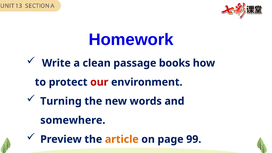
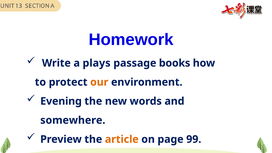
clean: clean -> plays (97, 63)
our colour: red -> orange (99, 82)
Turning: Turning -> Evening (61, 101)
